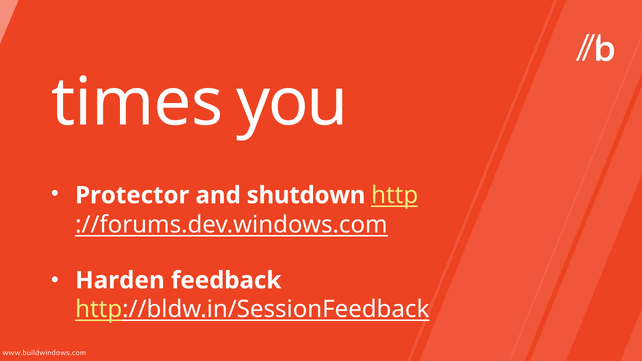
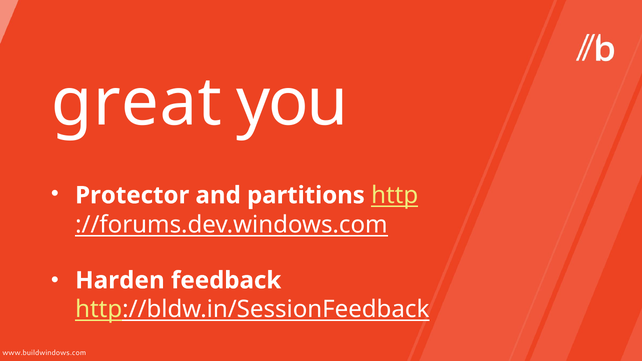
times: times -> great (137, 103)
shutdown: shutdown -> partitions (306, 195)
